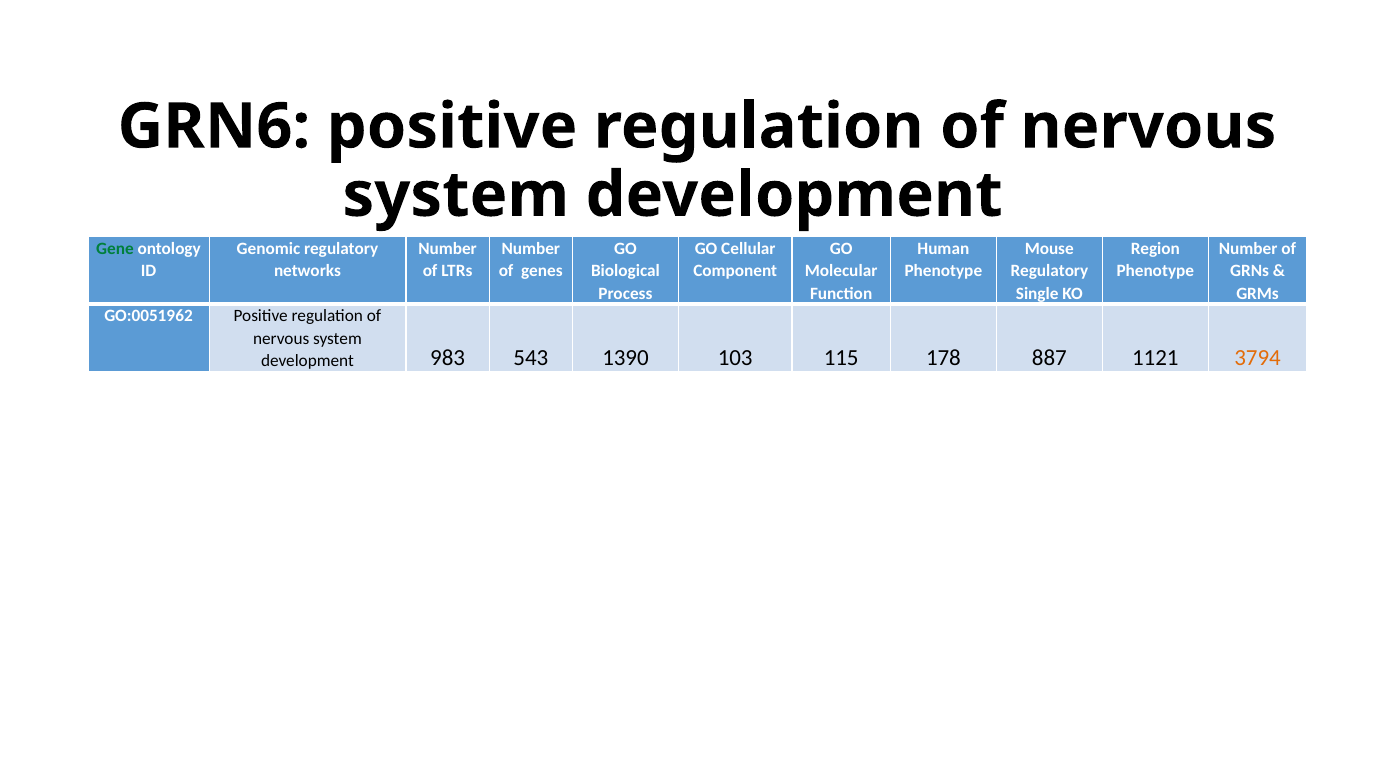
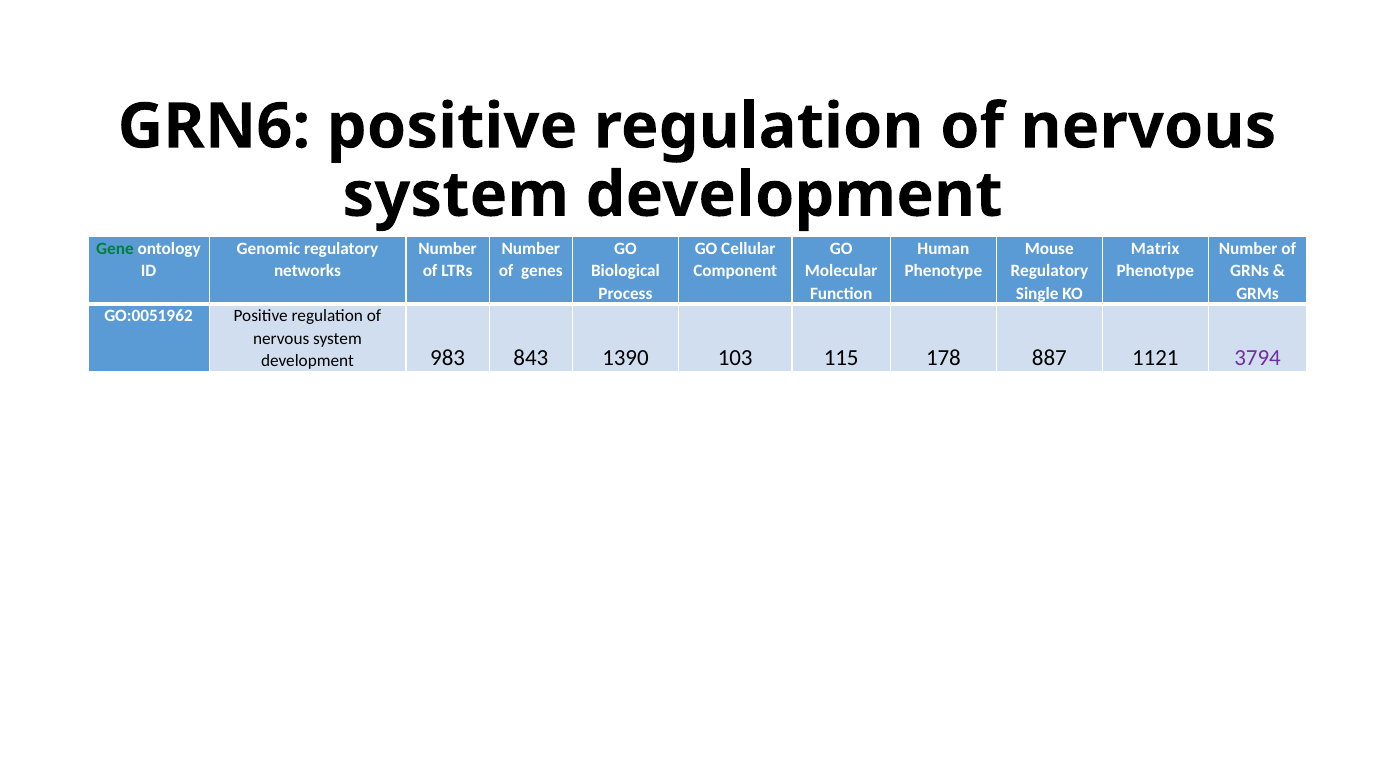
Region: Region -> Matrix (1155, 248)
543: 543 -> 843 (531, 358)
3794 colour: orange -> purple (1258, 358)
